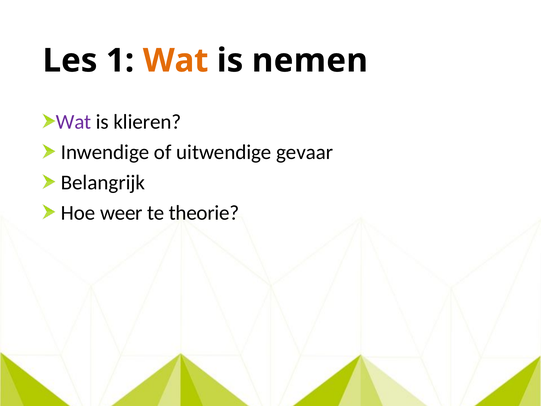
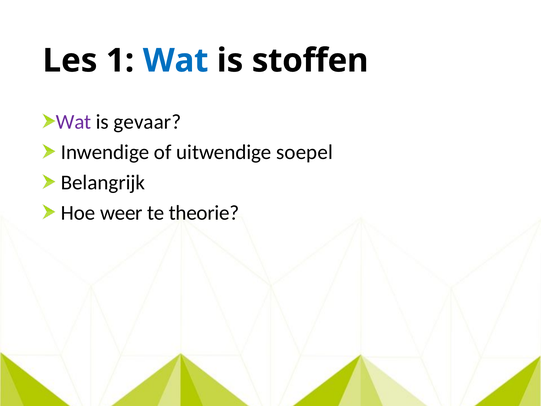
Wat colour: orange -> blue (176, 61)
nemen: nemen -> stoffen (310, 61)
klieren: klieren -> gevaar (147, 122)
gevaar: gevaar -> soepel (305, 152)
